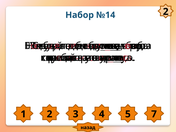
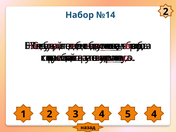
5 7: 7 -> 4 (154, 114)
